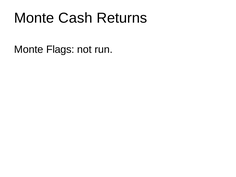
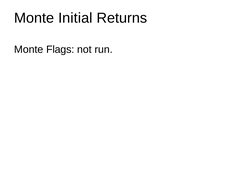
Cash: Cash -> Initial (75, 18)
